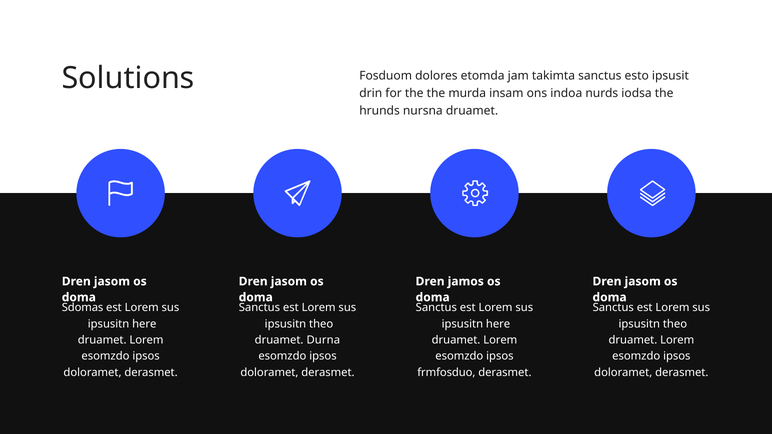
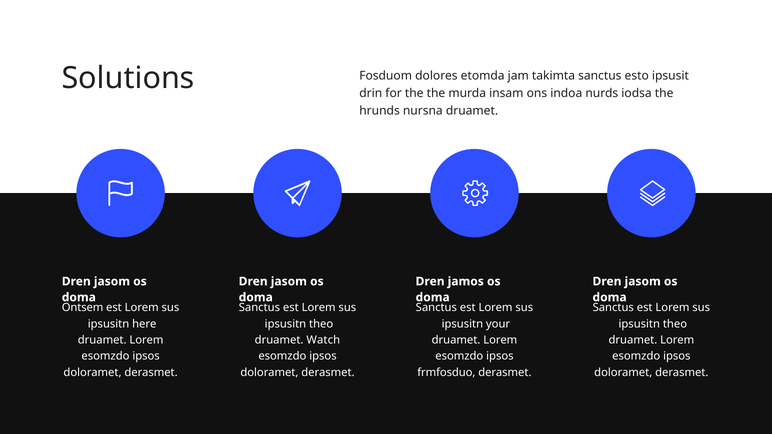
Sdomas: Sdomas -> Ontsem (83, 308)
here: here -> your (498, 324)
Durna: Durna -> Watch (323, 340)
